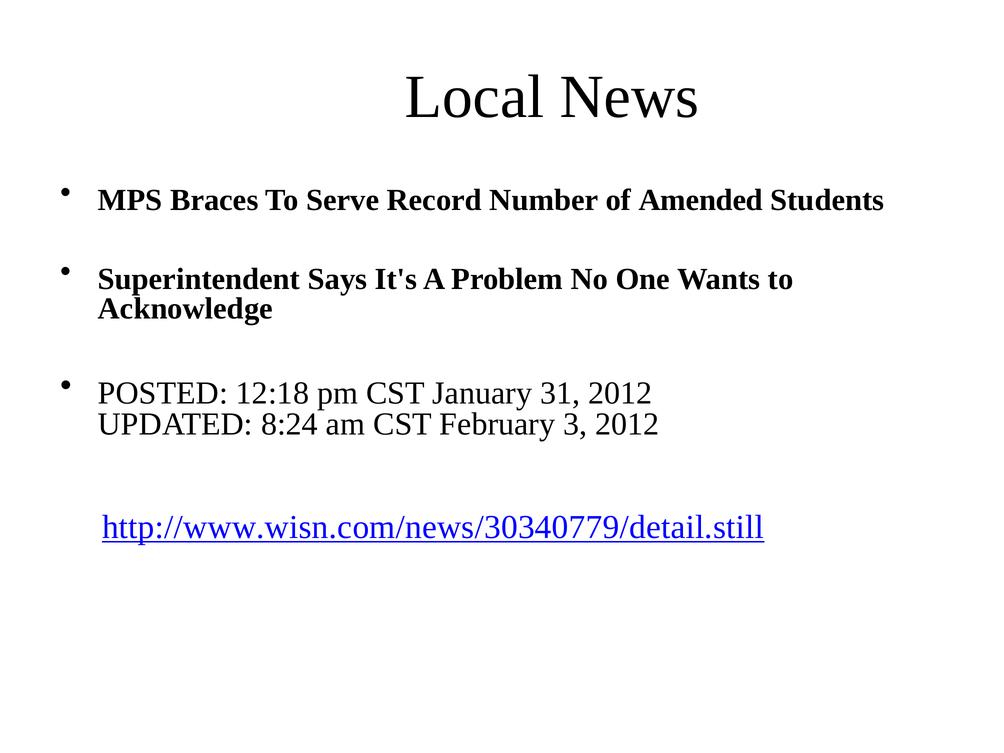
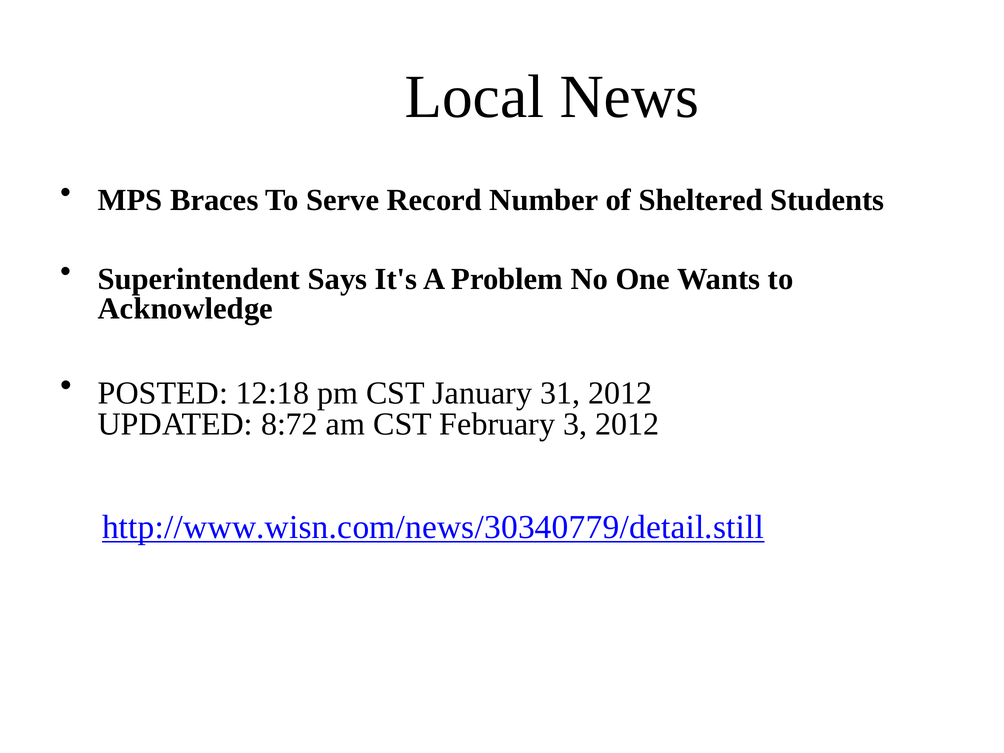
Amended: Amended -> Sheltered (701, 200)
8:24: 8:24 -> 8:72 (289, 424)
